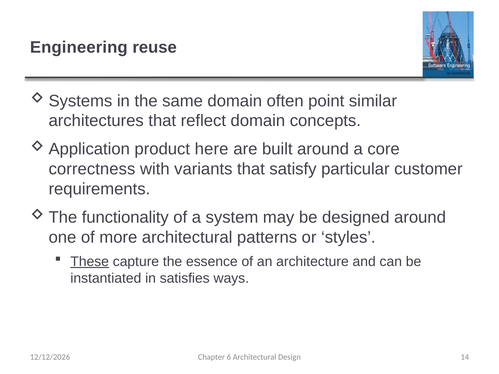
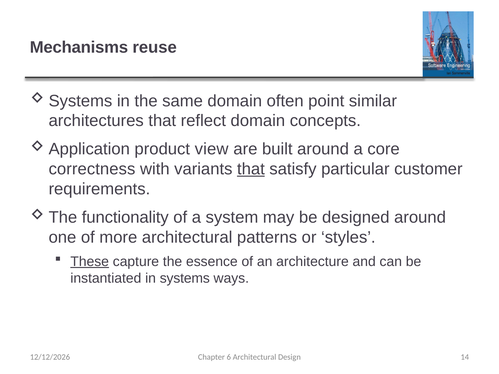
Engineering: Engineering -> Mechanisms (79, 47)
here: here -> view (212, 149)
that underline: none -> present (251, 169)
satisfies: satisfies -> systems (185, 278)
